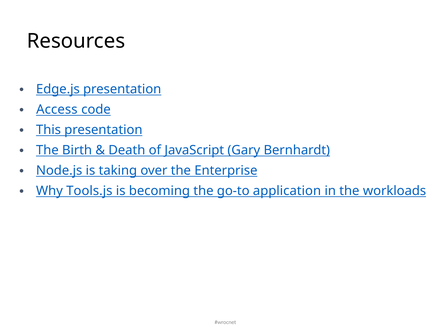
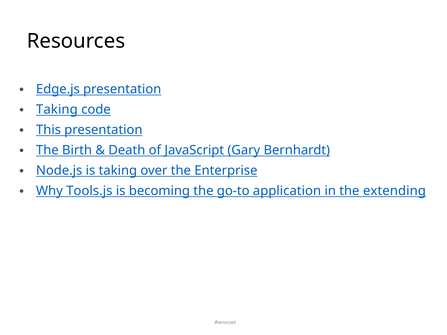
Access: Access -> Taking (57, 109)
workloads: workloads -> extending (394, 191)
